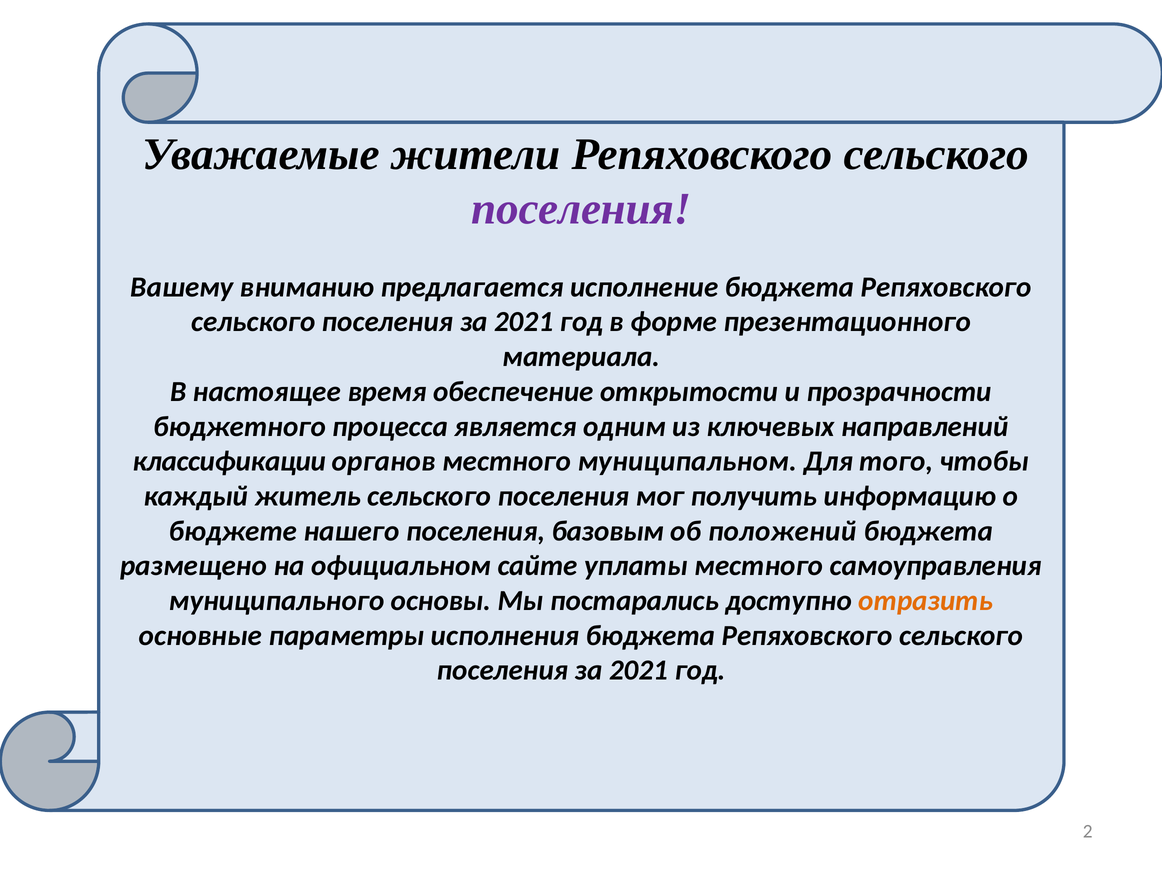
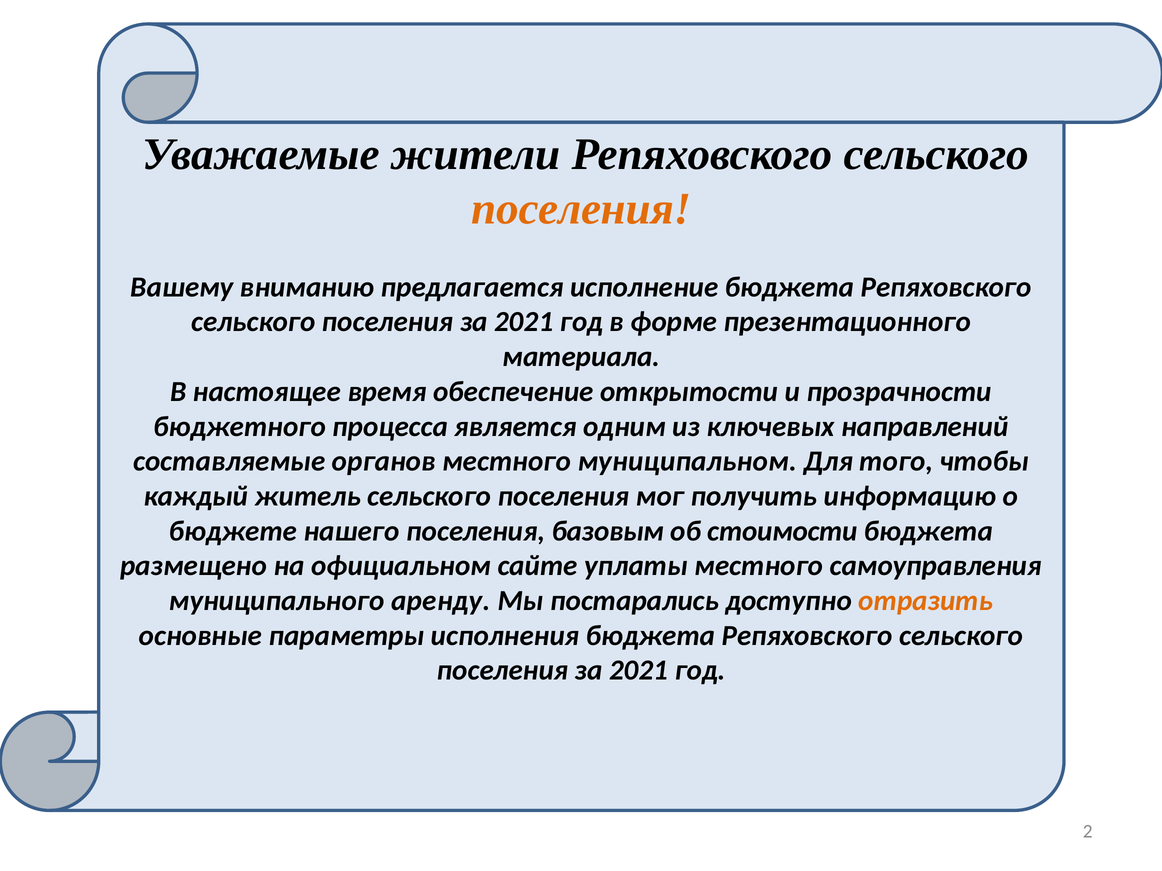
поселения colour: purple -> orange (581, 209)
классификации: классификации -> составляемые (229, 462)
положений: положений -> стоимости (783, 531)
основы: основы -> аренду (441, 601)
